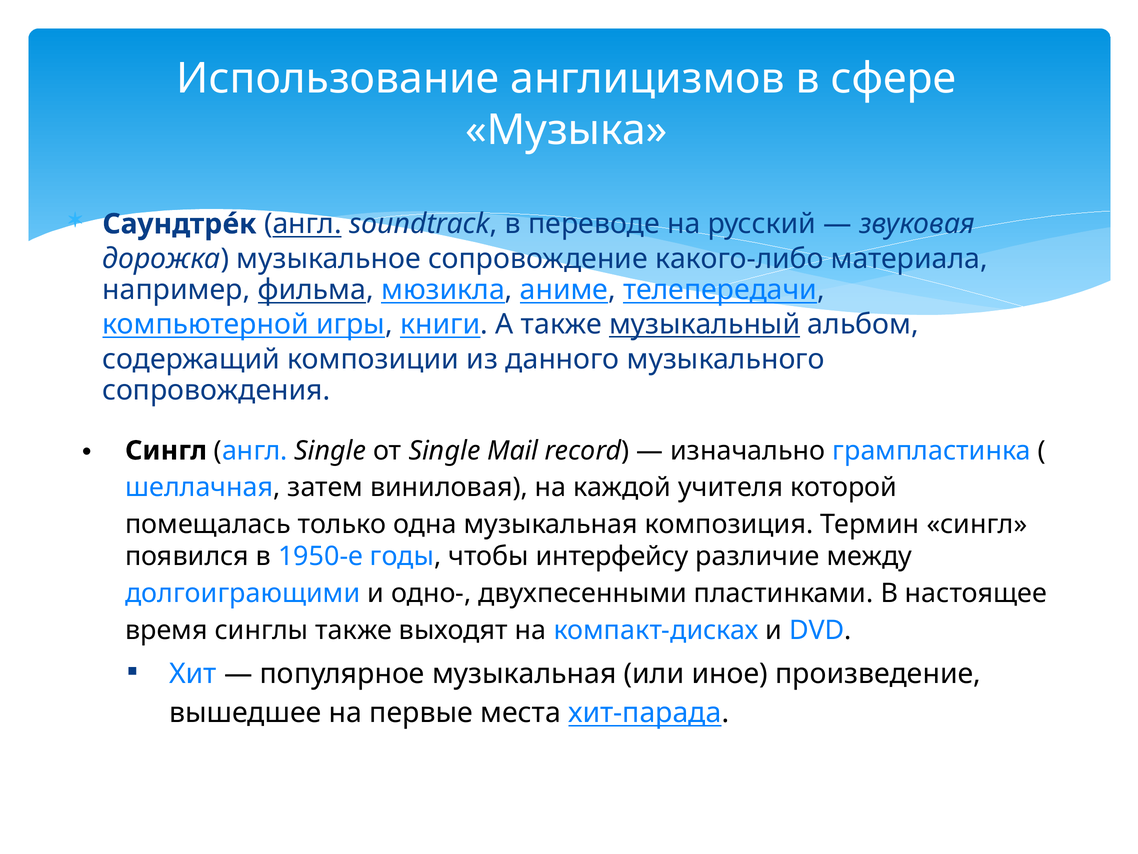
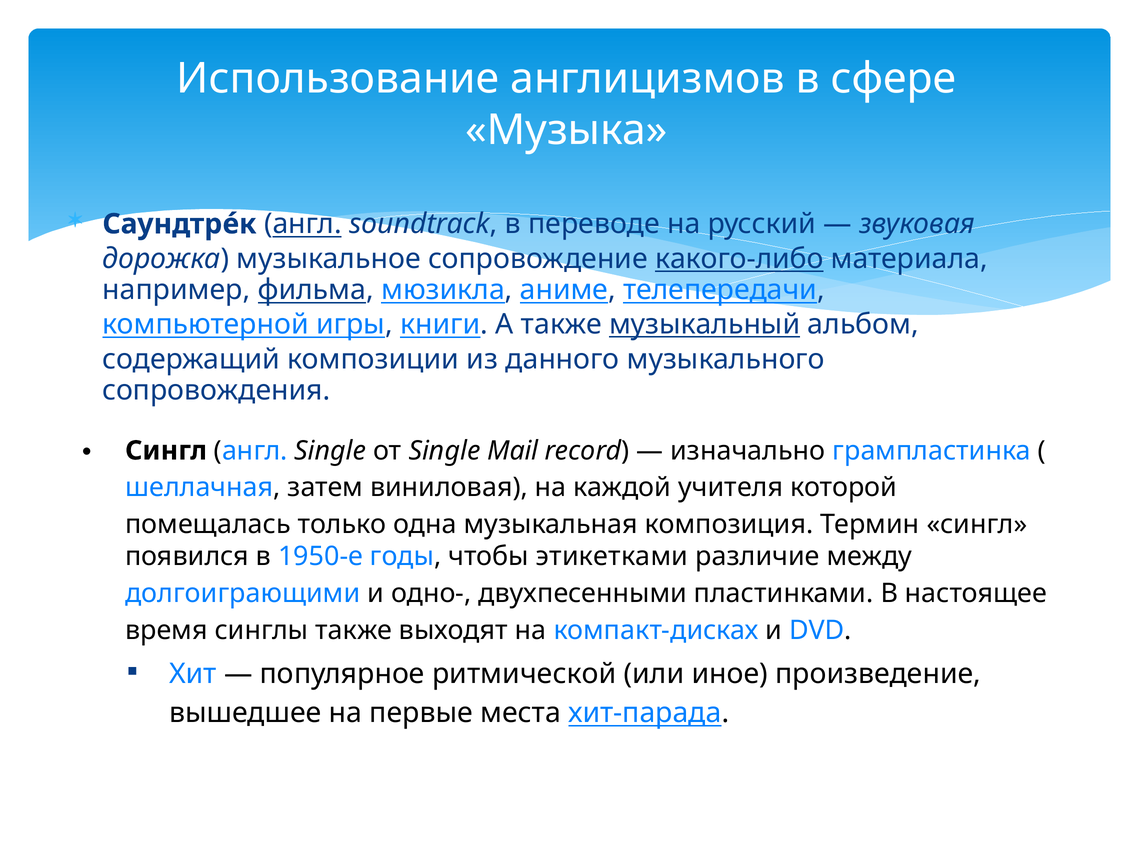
какого-либо underline: none -> present (739, 259)
интерфейсу: интерфейсу -> этикетками (612, 556)
популярное музыкальная: музыкальная -> ритмической (524, 674)
